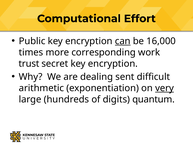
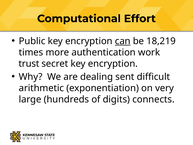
16,000: 16,000 -> 18,219 (161, 41)
corresponding: corresponding -> authentication (104, 52)
very underline: present -> none (165, 88)
quantum: quantum -> connects (153, 99)
